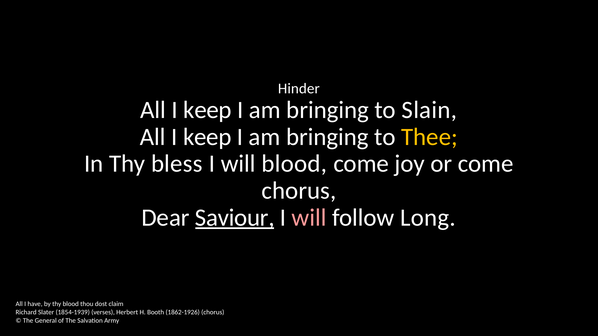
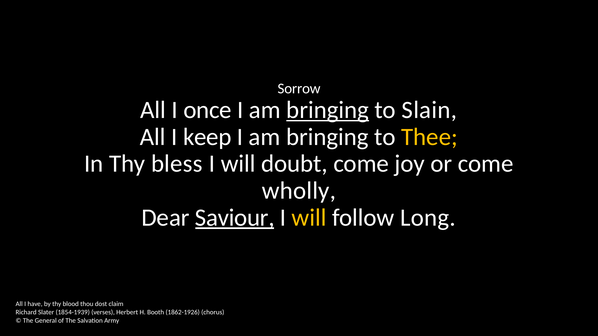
Hinder: Hinder -> Sorrow (299, 89)
keep: keep -> once (208, 110)
bringing underline: none -> present (328, 110)
will blood: blood -> doubt (294, 164)
chorus: chorus -> wholly (299, 191)
will colour: pink -> yellow (309, 218)
